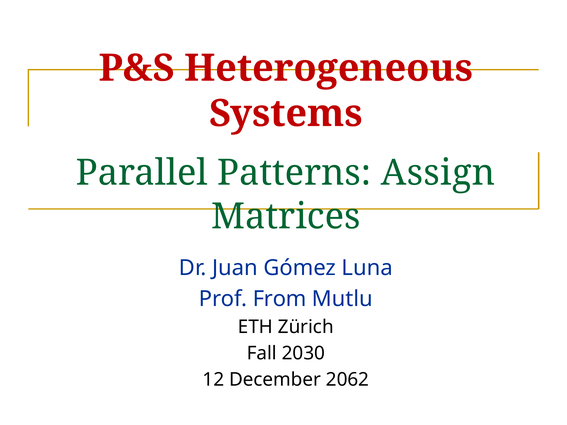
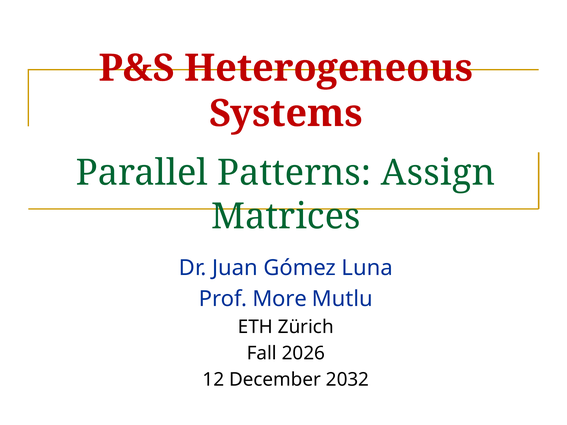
From: From -> More (280, 299)
2030: 2030 -> 2026 (303, 354)
2062: 2062 -> 2032 (348, 380)
